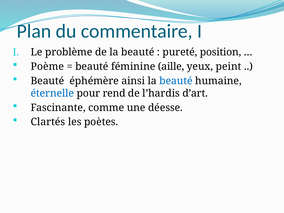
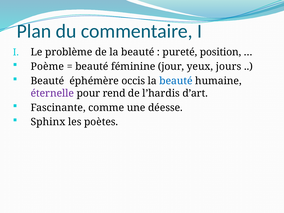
aille: aille -> jour (171, 67)
peint: peint -> jours (229, 67)
ainsi: ainsi -> occis (133, 81)
éternelle colour: blue -> purple (52, 93)
Clartés: Clartés -> Sphinx (48, 122)
